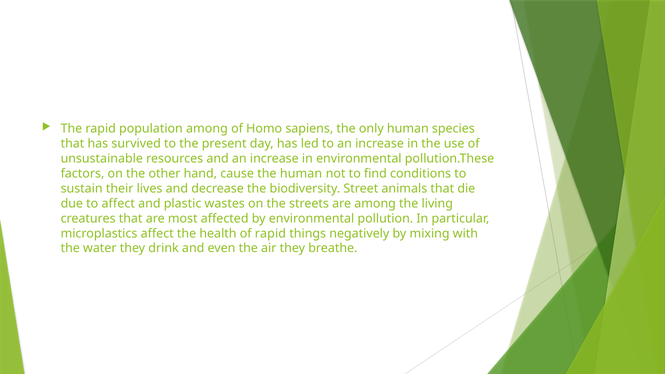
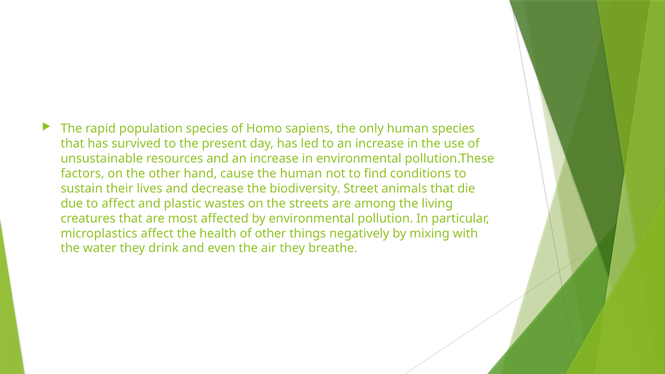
population among: among -> species (207, 129)
of rapid: rapid -> other (271, 233)
